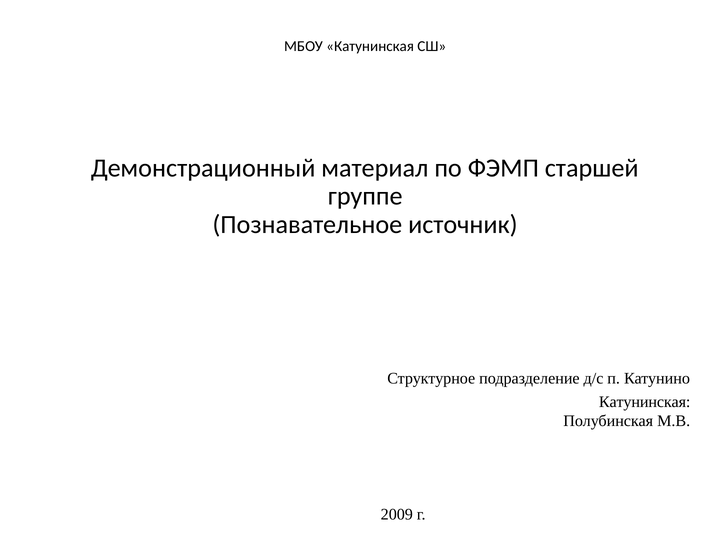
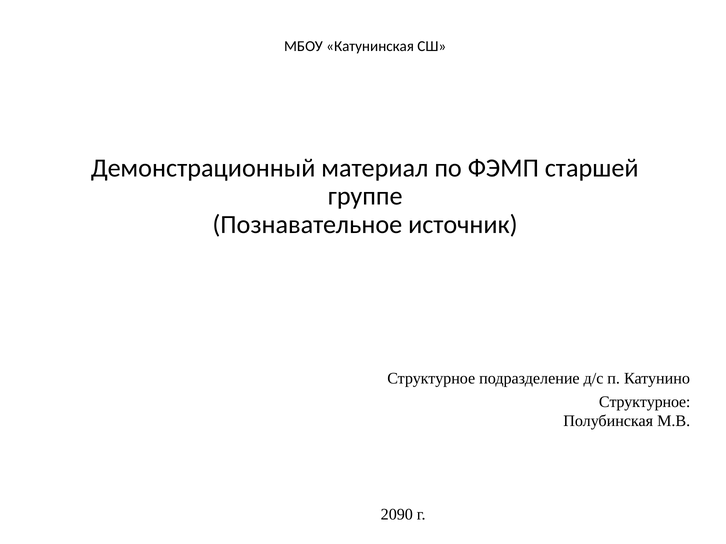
Катунинская: Катунинская -> Структурное (645, 402)
2009: 2009 -> 2090 (397, 515)
